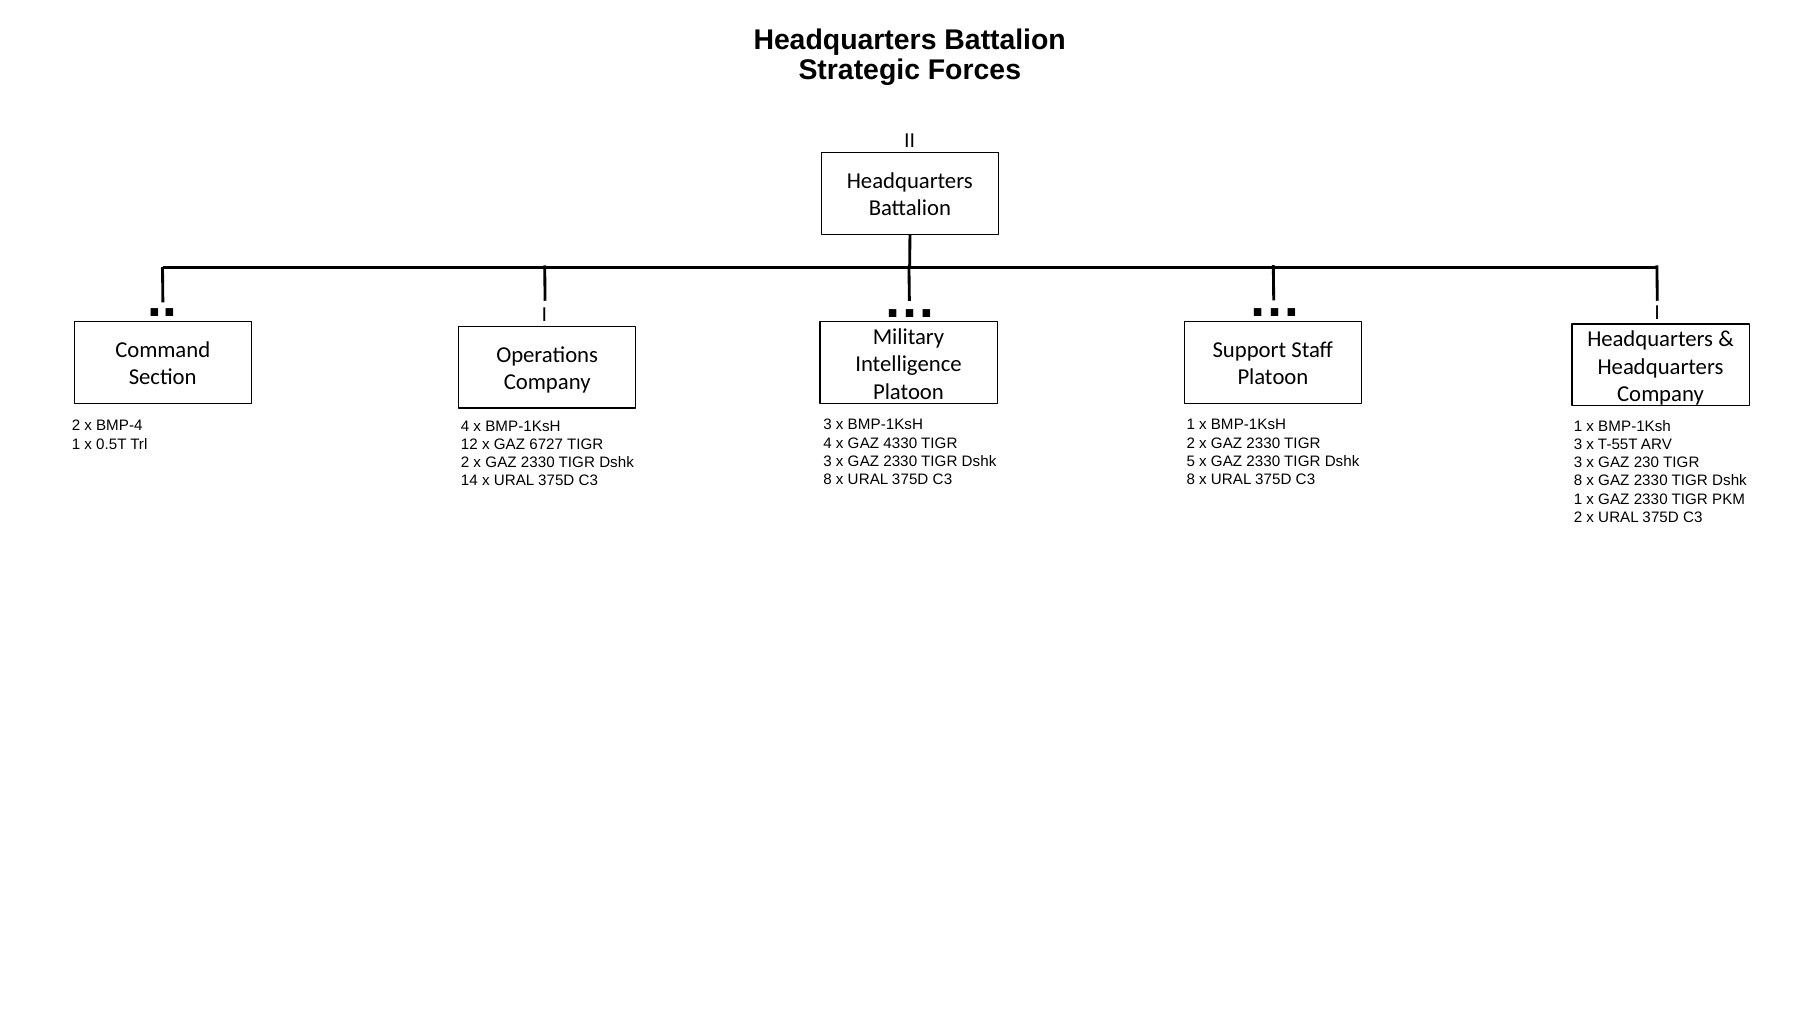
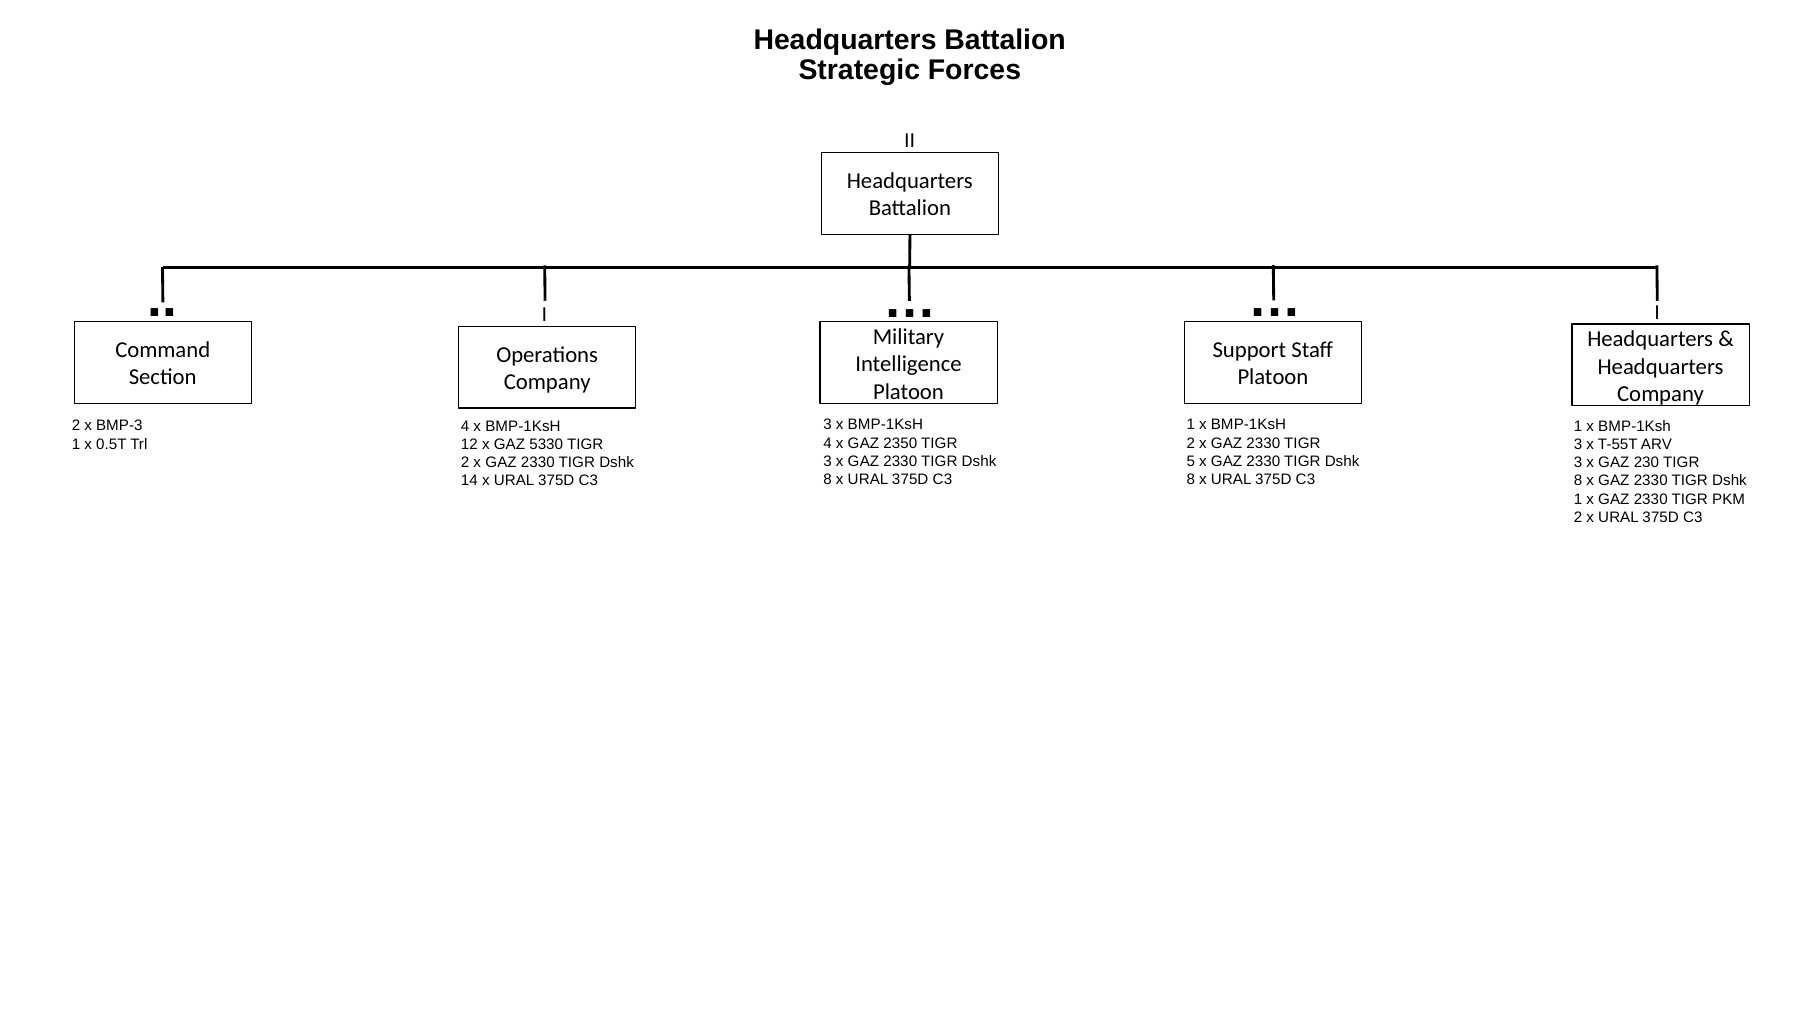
BMP-4: BMP-4 -> BMP-3 (119, 426)
4330: 4330 -> 2350 (900, 443)
6727: 6727 -> 5330 (546, 444)
